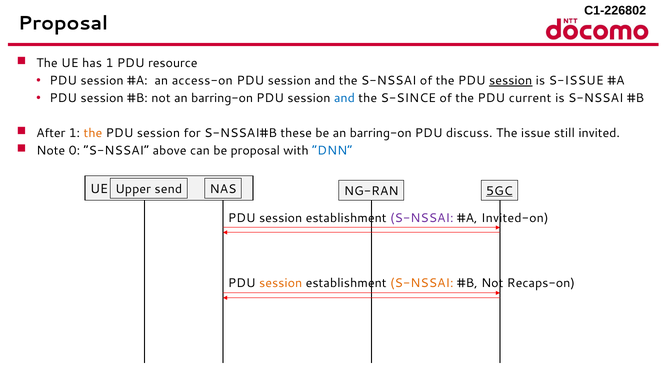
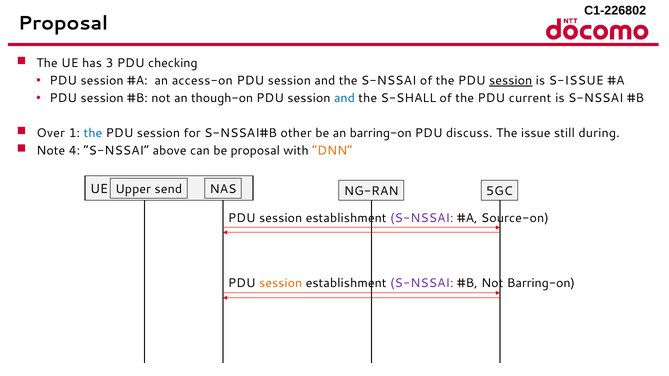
has 1: 1 -> 3 (109, 63)
resource: resource -> checking (173, 63)
not an barring-on: barring-on -> though-on (222, 98)
S-SINCE: S-SINCE -> S-SHALL (408, 98)
After: After -> Over (51, 133)
the colour: orange -> blue (93, 133)
these: these -> other (296, 133)
invited: invited -> during (599, 133)
0: 0 -> 4 (74, 151)
DNN colour: blue -> orange (332, 151)
5GC underline: present -> none (499, 191)
Invited-on: Invited-on -> Source-on (515, 218)
S-NSSAI colour: orange -> purple (422, 284)
Not Recaps-on: Recaps-on -> Barring-on (541, 284)
